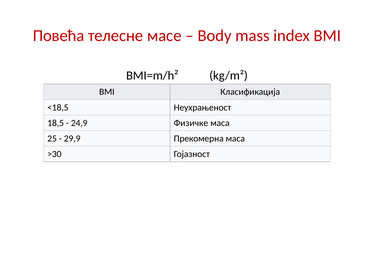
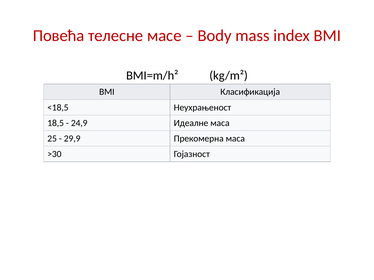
Физичке: Физичке -> Идеалне (191, 123)
